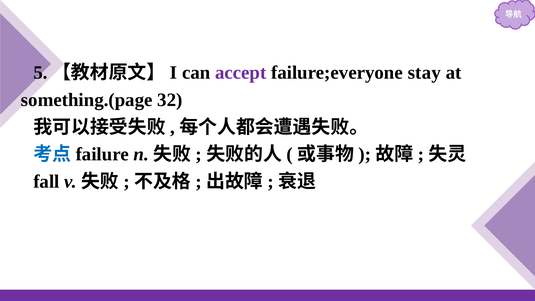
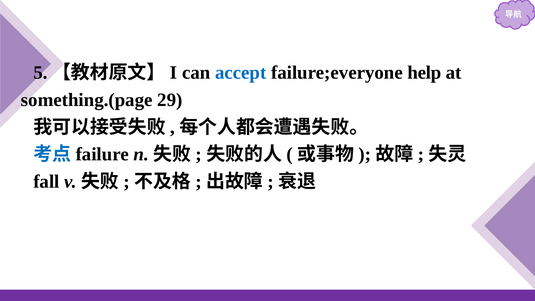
accept colour: purple -> blue (241, 73)
stay: stay -> help (424, 73)
32: 32 -> 29 (170, 100)
